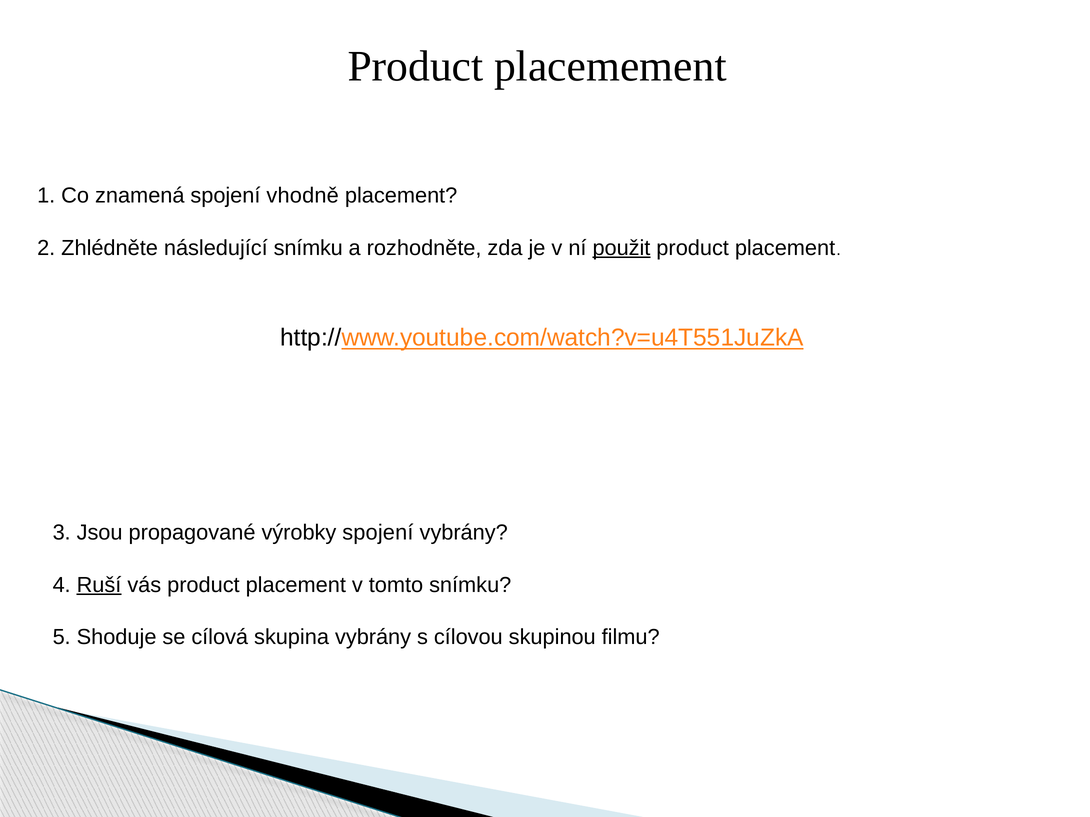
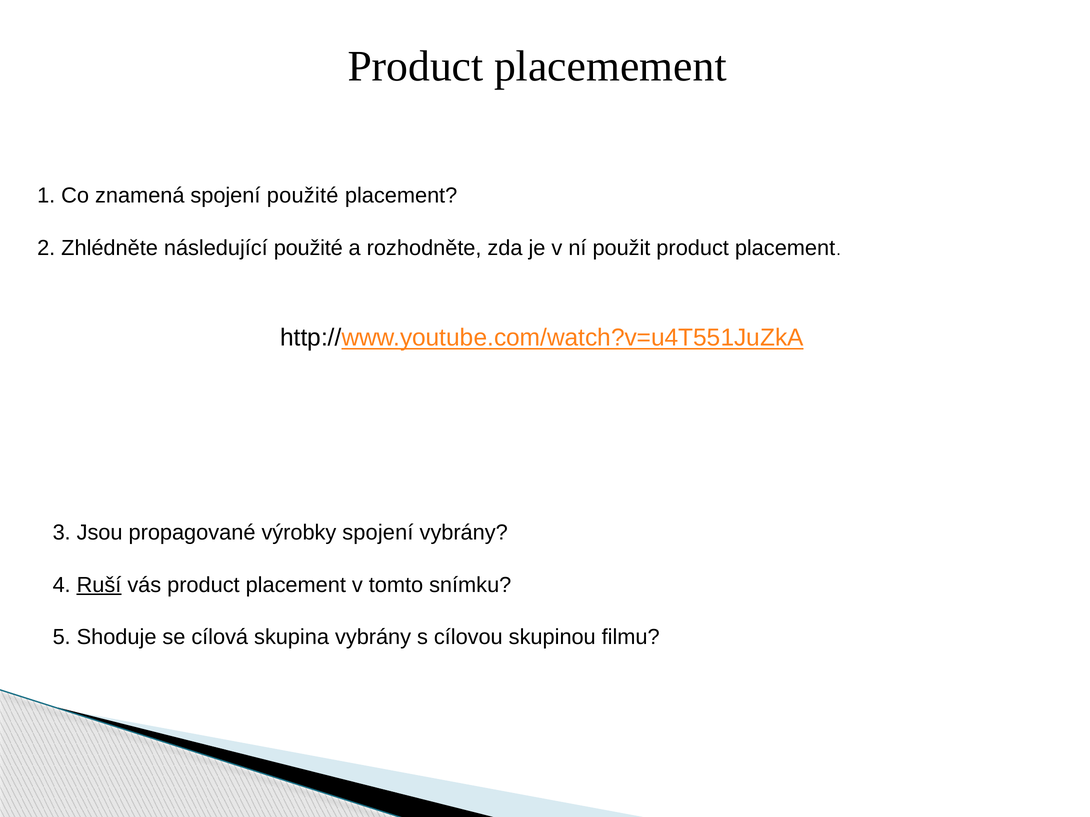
spojení vhodně: vhodně -> použité (303, 196)
následující snímku: snímku -> použité (308, 248)
použit underline: present -> none (621, 248)
